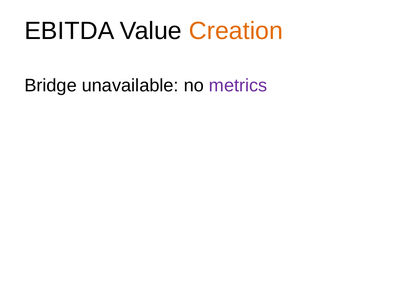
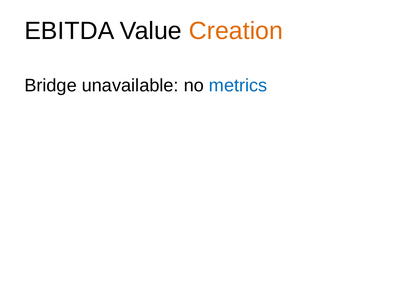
metrics colour: purple -> blue (238, 86)
